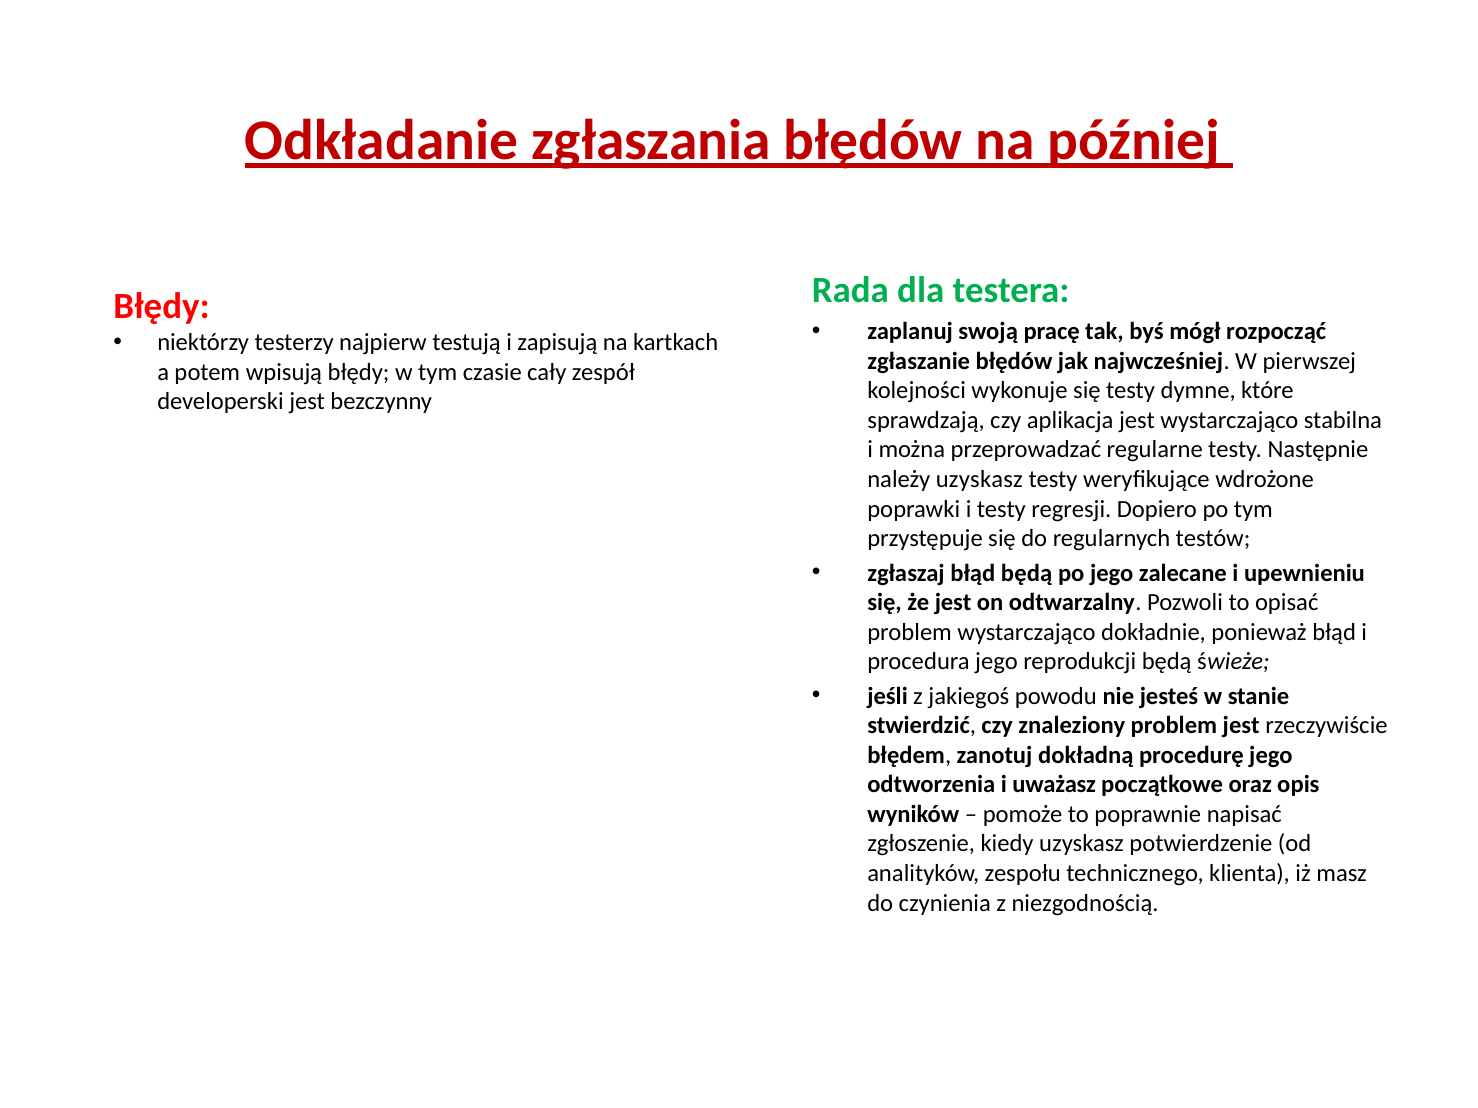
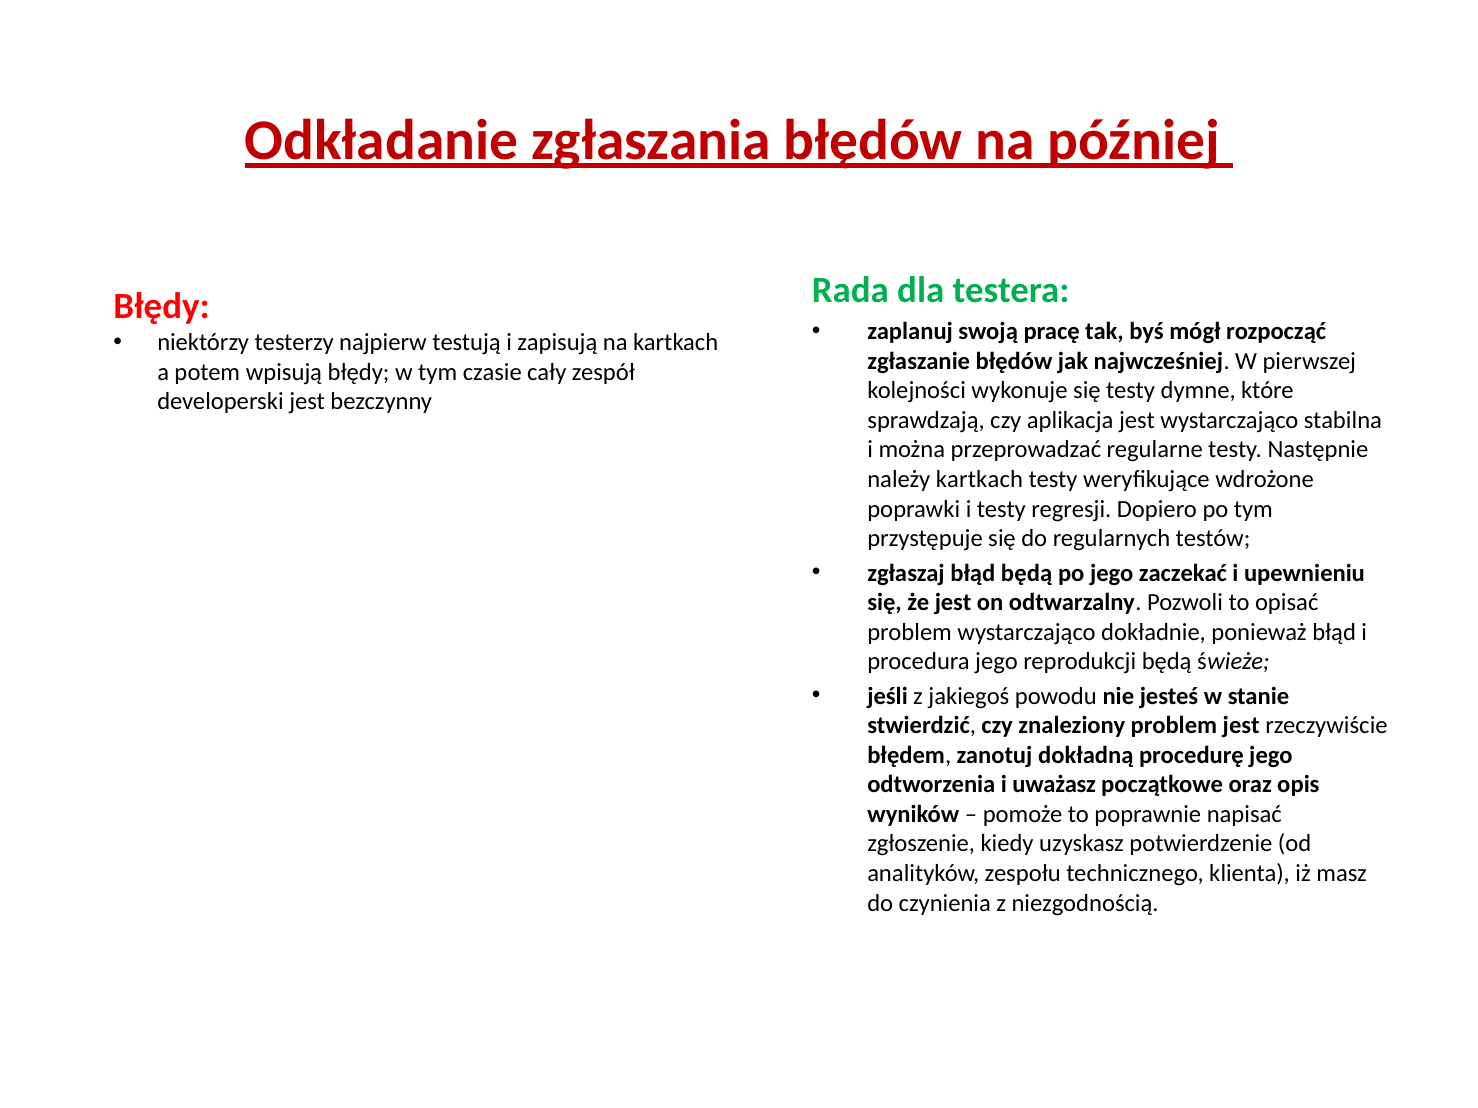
należy uzyskasz: uzyskasz -> kartkach (979, 480)
zalecane: zalecane -> zaczekać (1183, 573)
